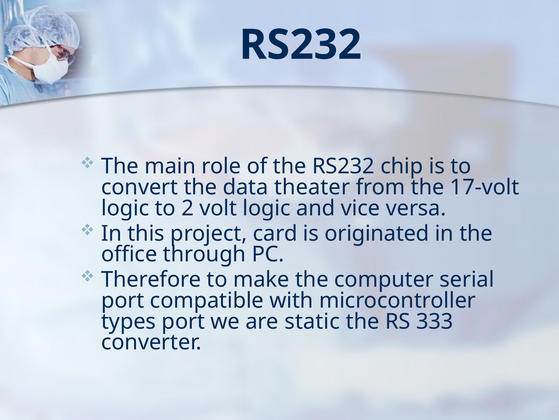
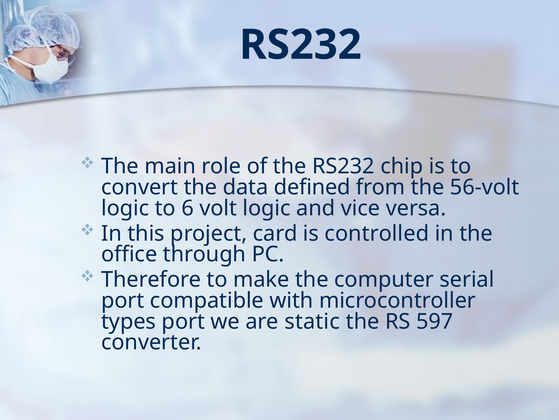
theater: theater -> defined (312, 187)
17-volt: 17-volt -> 56-volt (485, 187)
2: 2 -> 6 (188, 208)
originated: originated -> controlled (377, 233)
333: 333 -> 597 (435, 321)
